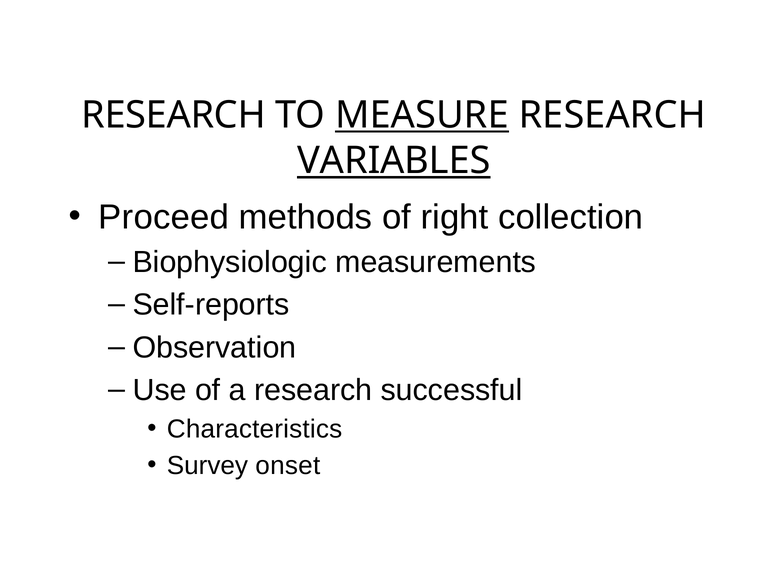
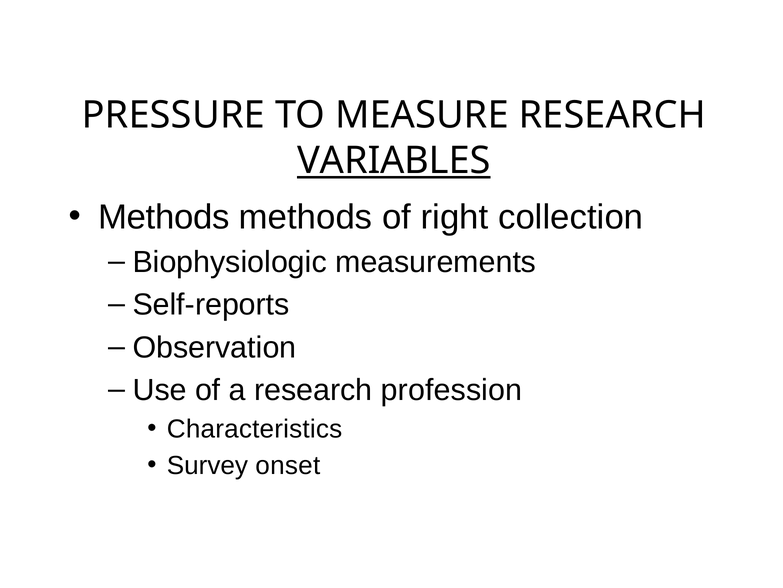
RESEARCH: RESEARCH -> PRESSURE (173, 115)
MEASURE underline: present -> none (422, 115)
Proceed: Proceed -> Methods (164, 217)
successful: successful -> profession (452, 390)
